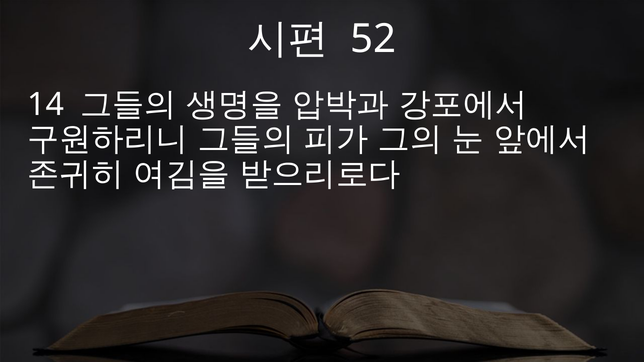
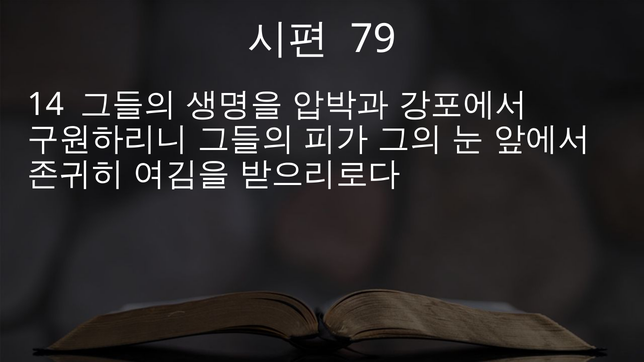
52: 52 -> 79 (373, 39)
